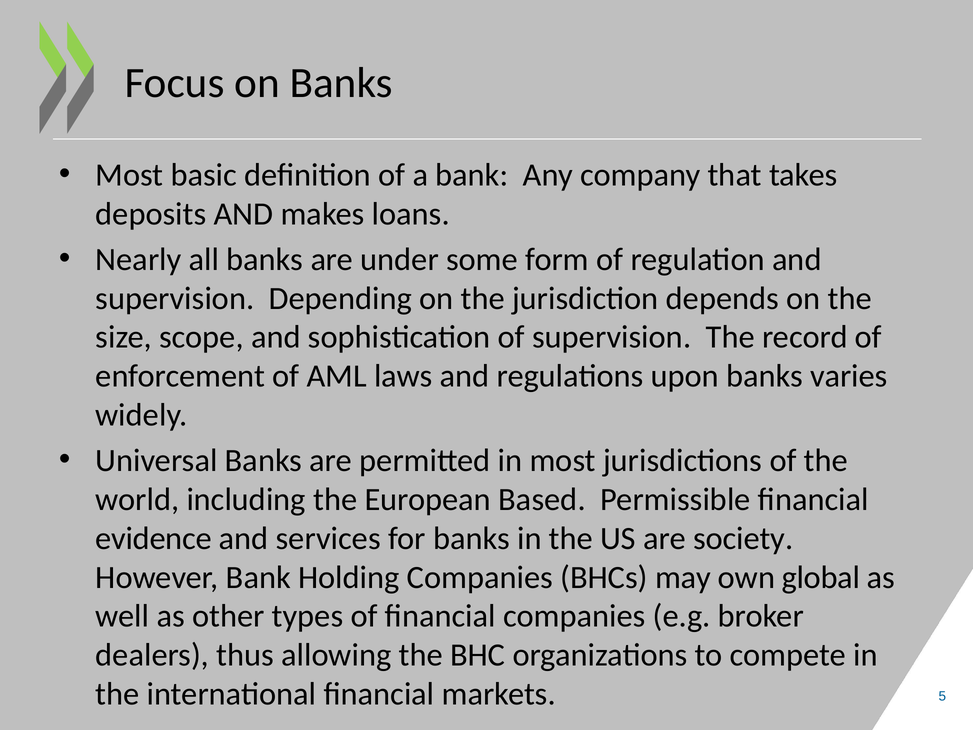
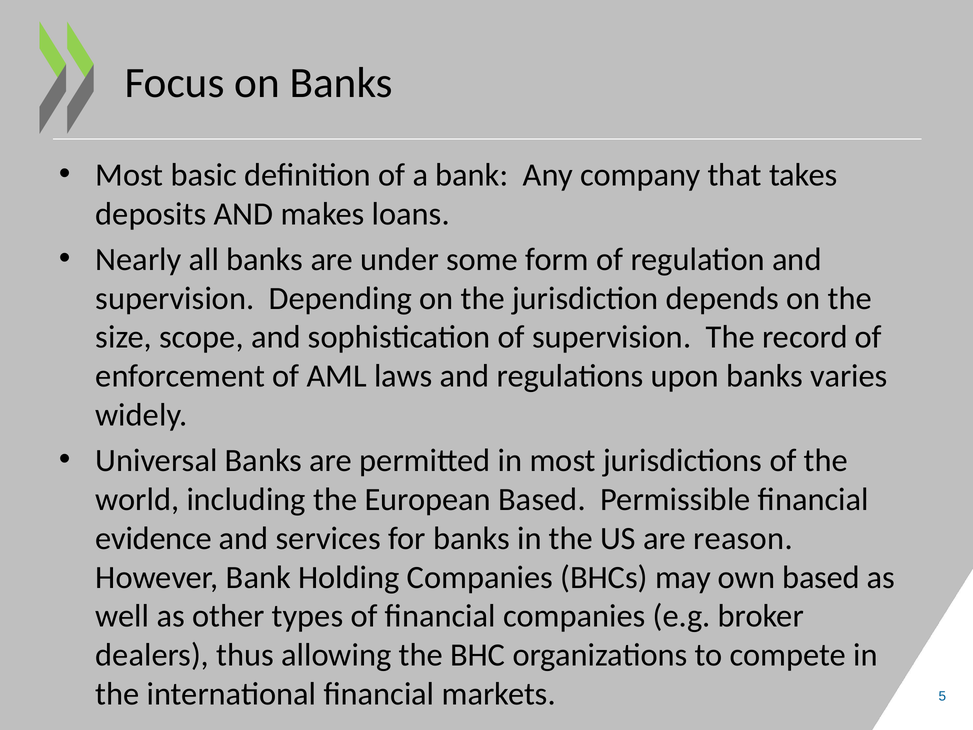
society: society -> reason (743, 538)
own global: global -> based (821, 577)
